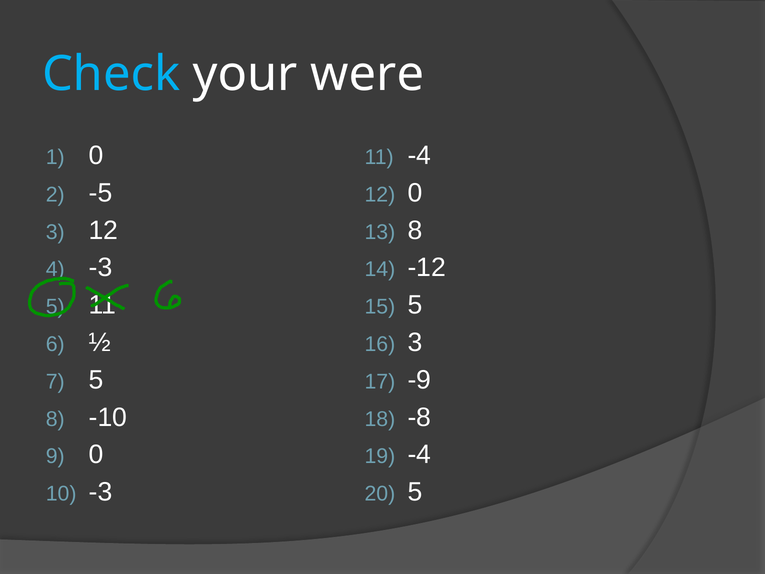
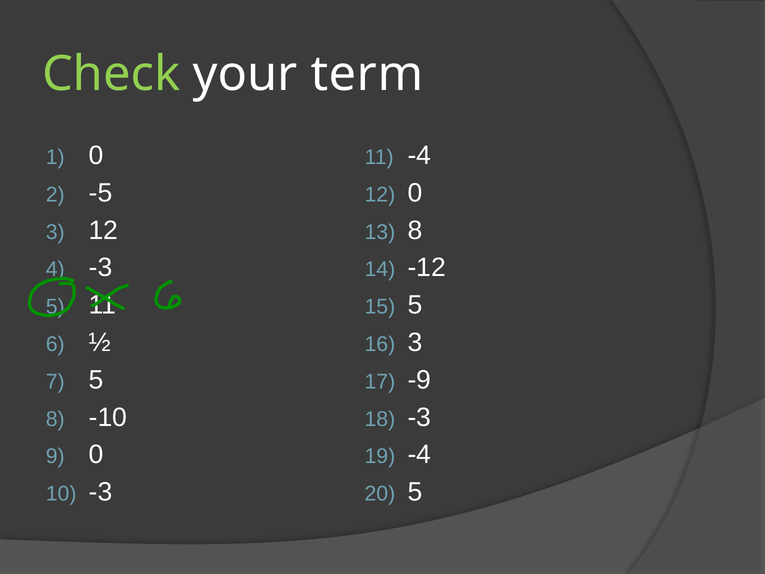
Check colour: light blue -> light green (111, 74)
were: were -> term (367, 74)
-8: -8 -> -3 (419, 417)
